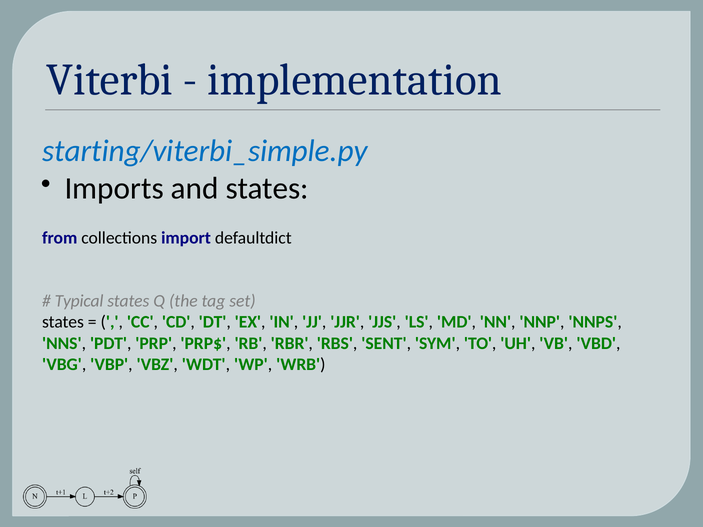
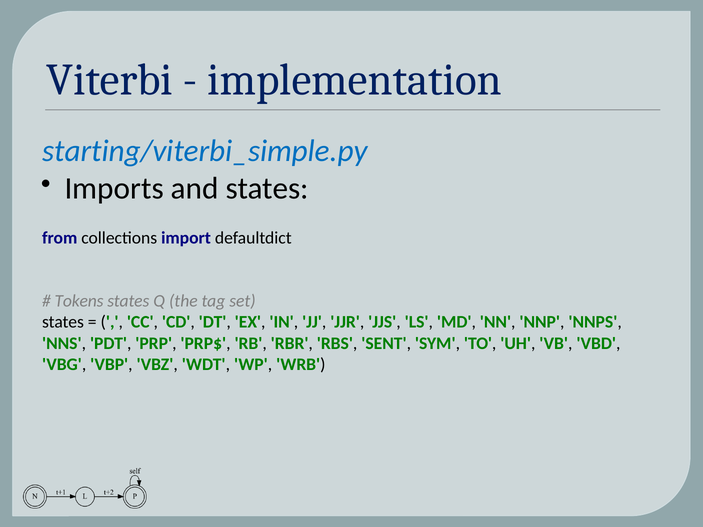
Typical: Typical -> Tokens (79, 301)
